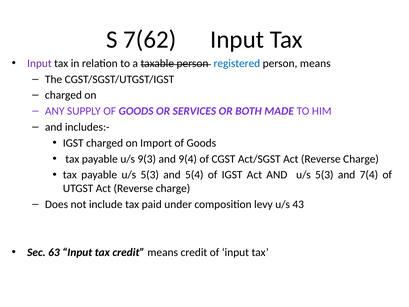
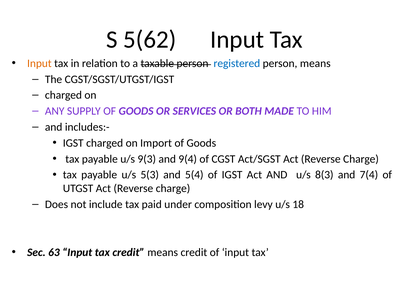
7(62: 7(62 -> 5(62 (150, 40)
Input colour: purple -> orange (39, 63)
AND u/s 5(3: 5(3 -> 8(3 (324, 175)
43: 43 -> 18 (298, 204)
